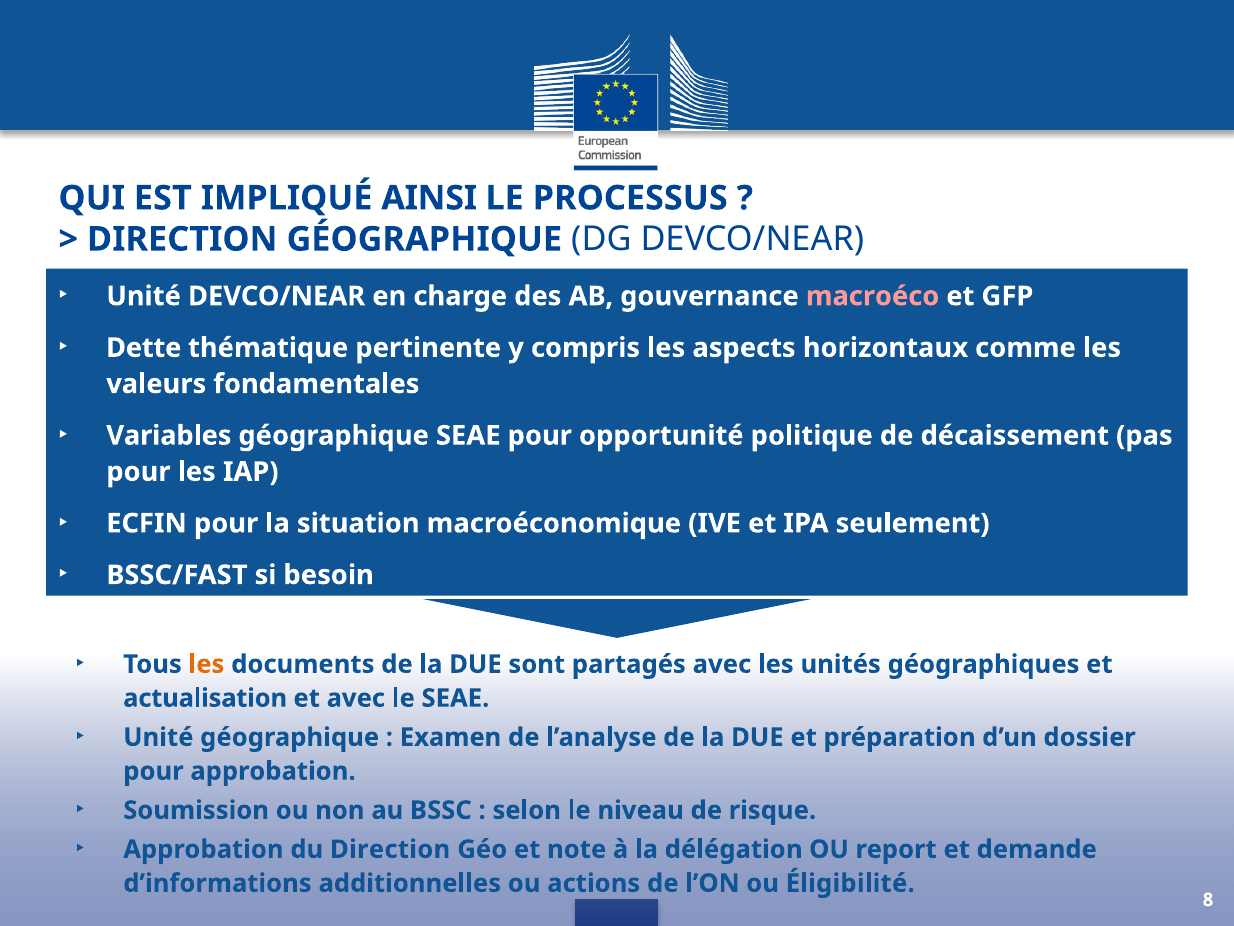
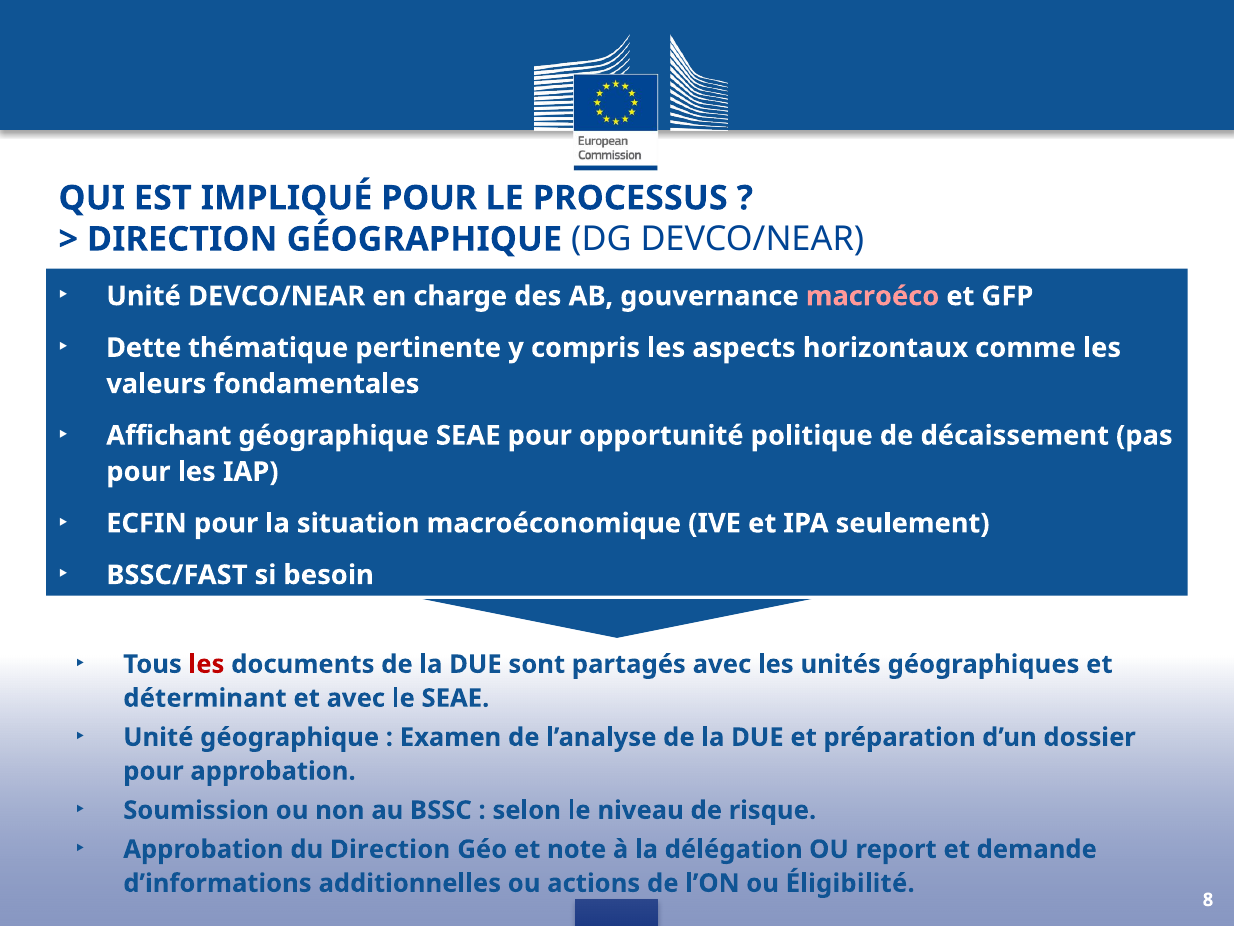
IMPLIQUÉ AINSI: AINSI -> POUR (429, 198)
Variables: Variables -> Affichant (169, 435)
les colour: orange -> red (207, 664)
actualisation: actualisation -> déterminant (205, 698)
